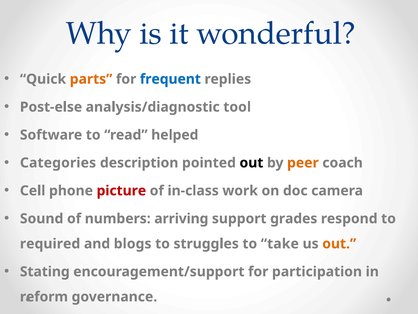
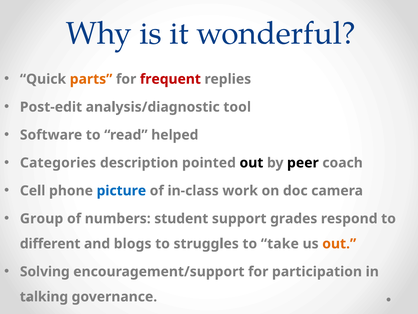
frequent colour: blue -> red (170, 79)
Post-else: Post-else -> Post-edit (51, 107)
peer colour: orange -> black (303, 163)
picture colour: red -> blue (121, 190)
Sound: Sound -> Group (42, 218)
arriving: arriving -> student (181, 218)
required: required -> different (50, 243)
Stating: Stating -> Solving (45, 271)
reform: reform -> talking (44, 296)
